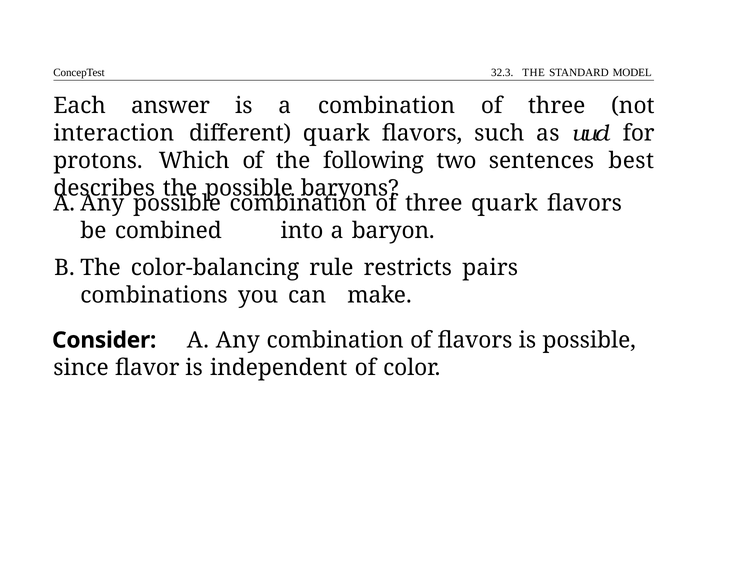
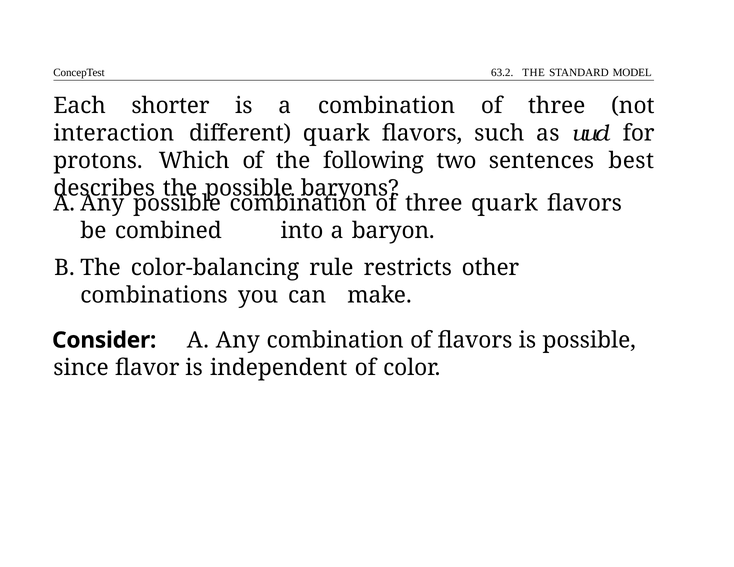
32.3: 32.3 -> 63.2 (502, 72)
answer: answer -> shorter (170, 106)
pairs: pairs -> other (490, 268)
